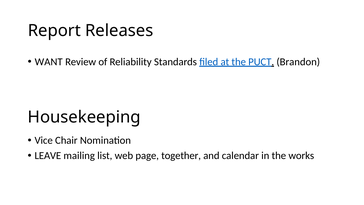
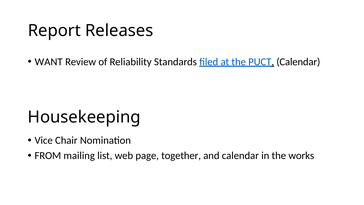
PUCT Brandon: Brandon -> Calendar (298, 62)
LEAVE: LEAVE -> FROM (48, 156)
